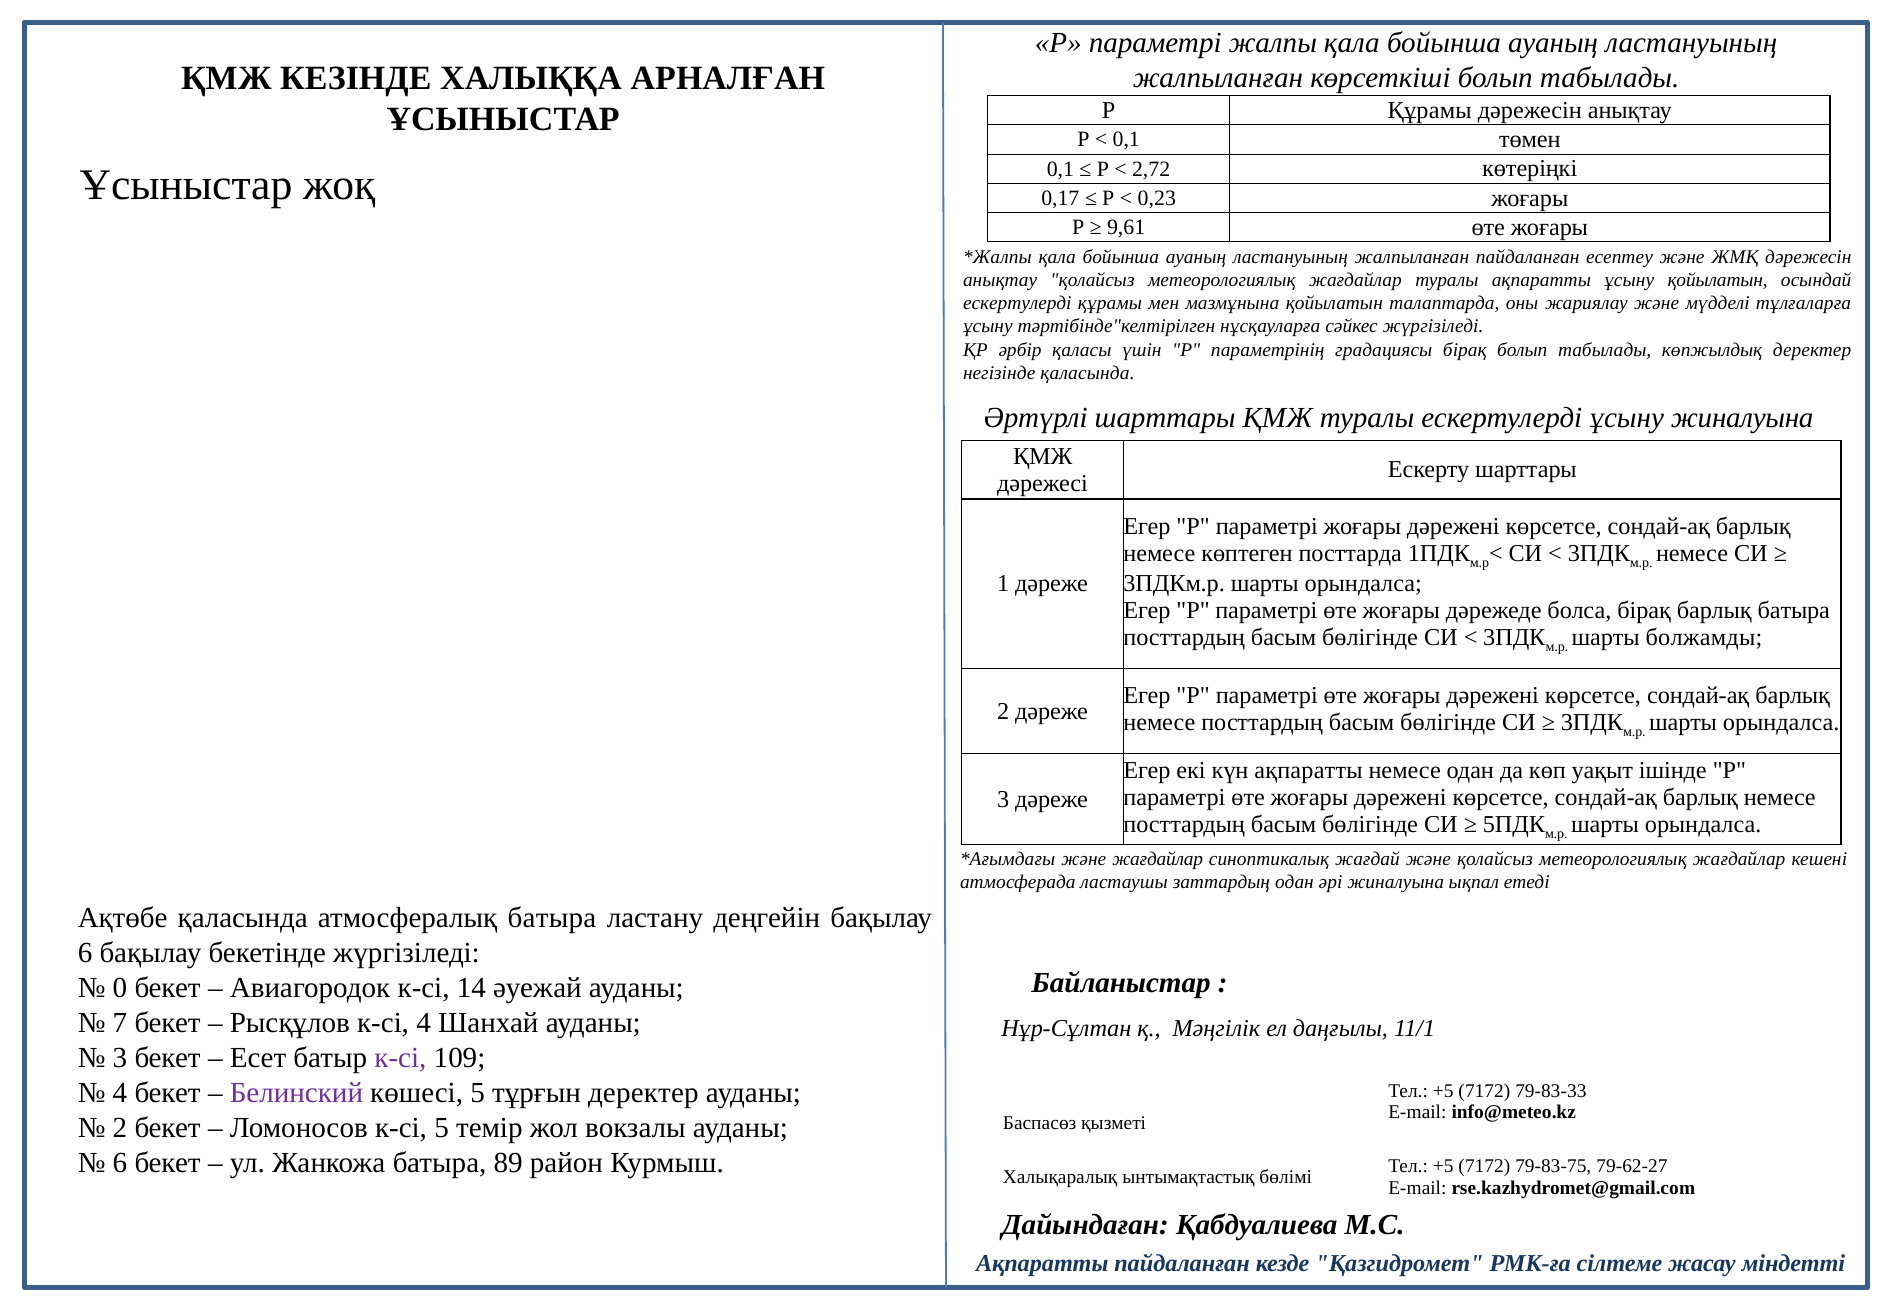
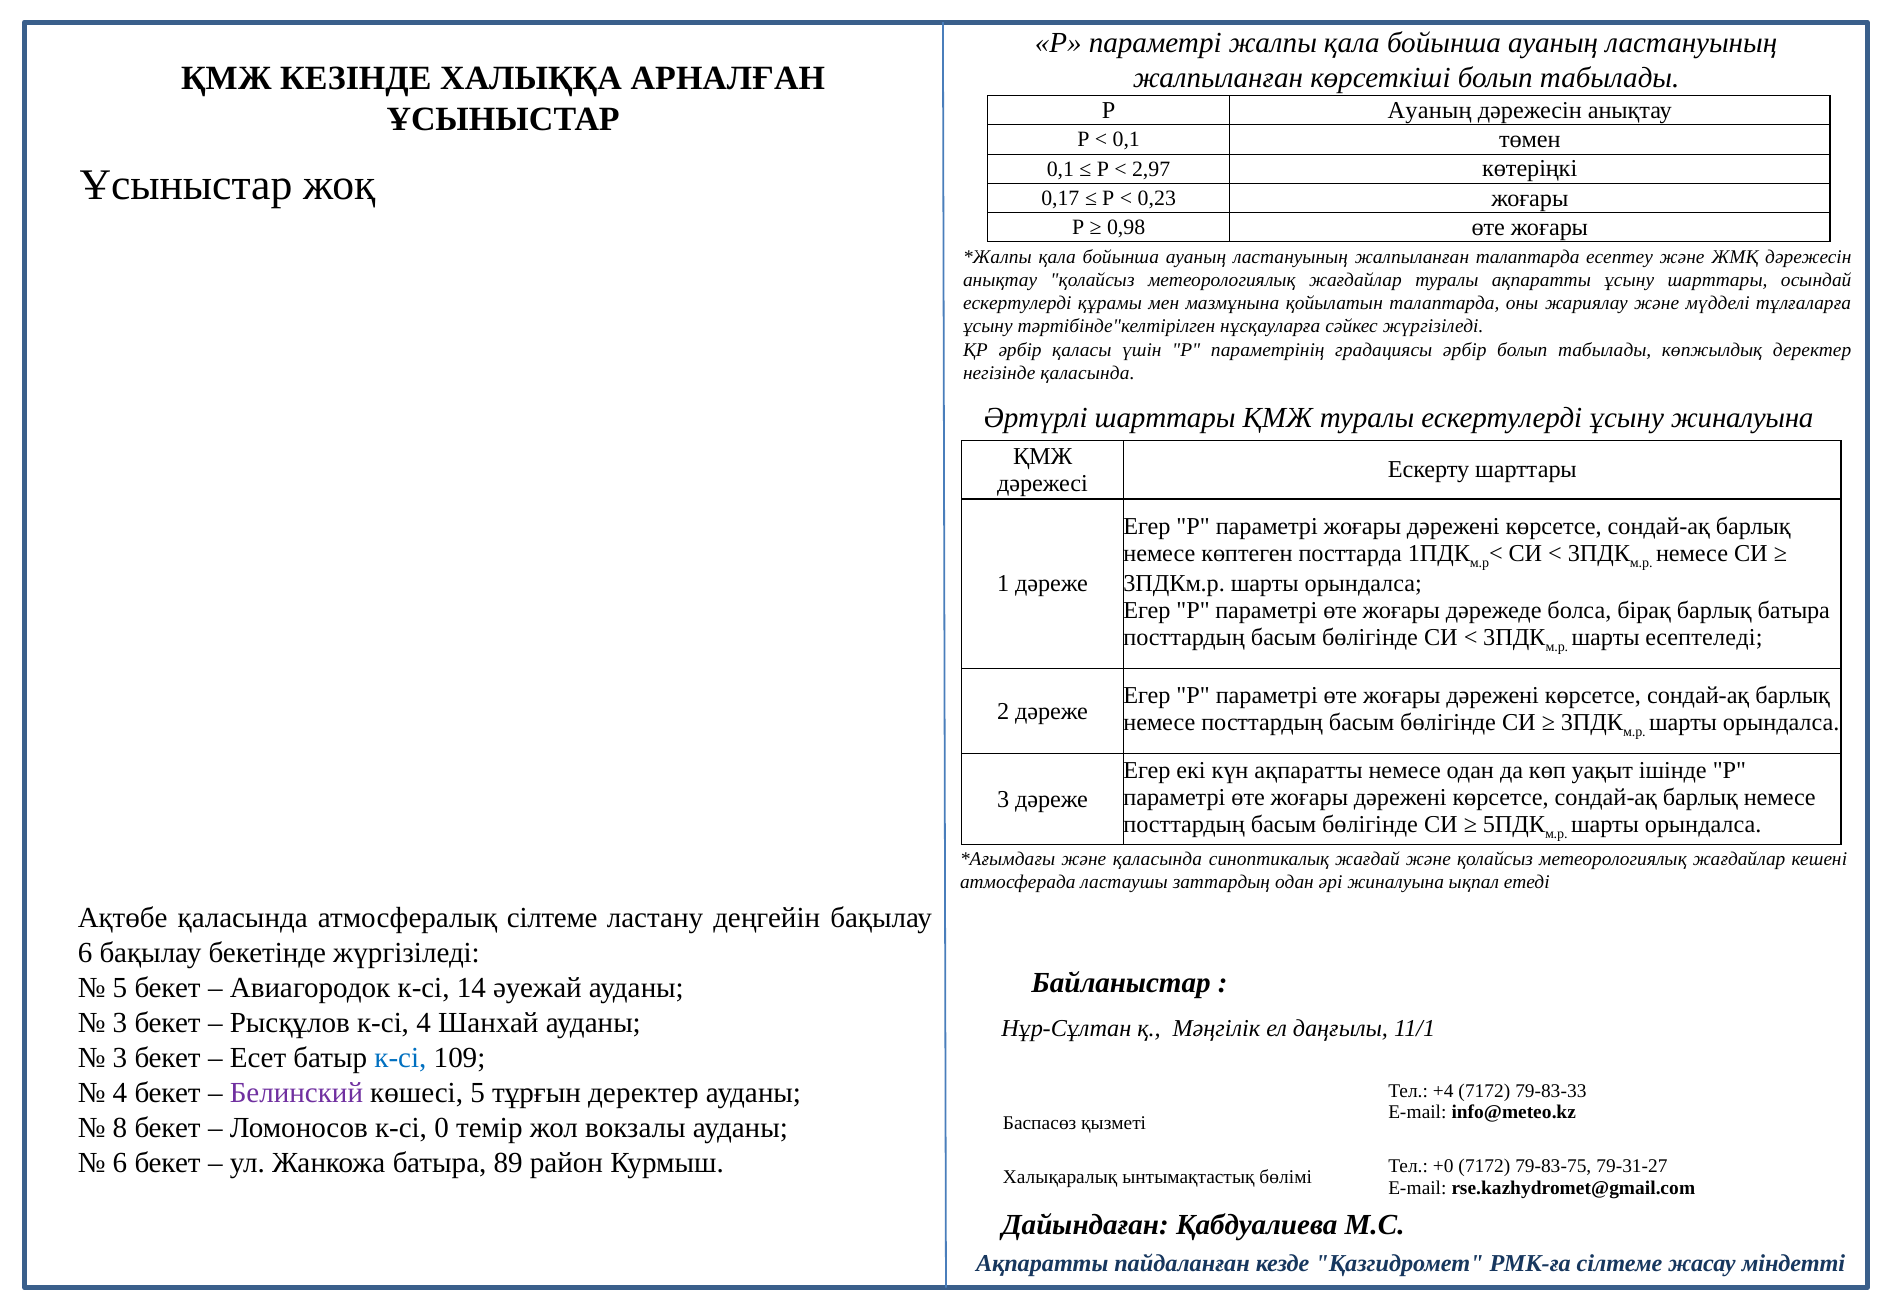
Р Құрамы: Құрамы -> Ауаның (1430, 110)
2,72: 2,72 -> 2,97 (1151, 169)
9,61: 9,61 -> 0,98 (1126, 227)
жалпыланған пайдаланған: пайдаланған -> талаптарда (1528, 257)
ұсыну қойылатын: қойылатын -> шарттары (1718, 280)
градациясы бірақ: бірақ -> әрбір (1465, 350)
болжамды: болжамды -> есептеледі (1704, 637)
және жағдайлар: жағдайлар -> қаласында (1157, 859)
атмосфералық батыра: батыра -> сілтеме (552, 918)
0: 0 -> 5 (120, 988)
7: 7 -> 3 (120, 1023)
к-сі colour: purple -> blue (400, 1058)
+5: +5 -> +4 (1443, 1091)
2: 2 -> 8 (120, 1128)
к-сі 5: 5 -> 0 (442, 1128)
+5: +5 -> +0 (1443, 1166)
79-62-27: 79-62-27 -> 79-31-27 (1632, 1166)
